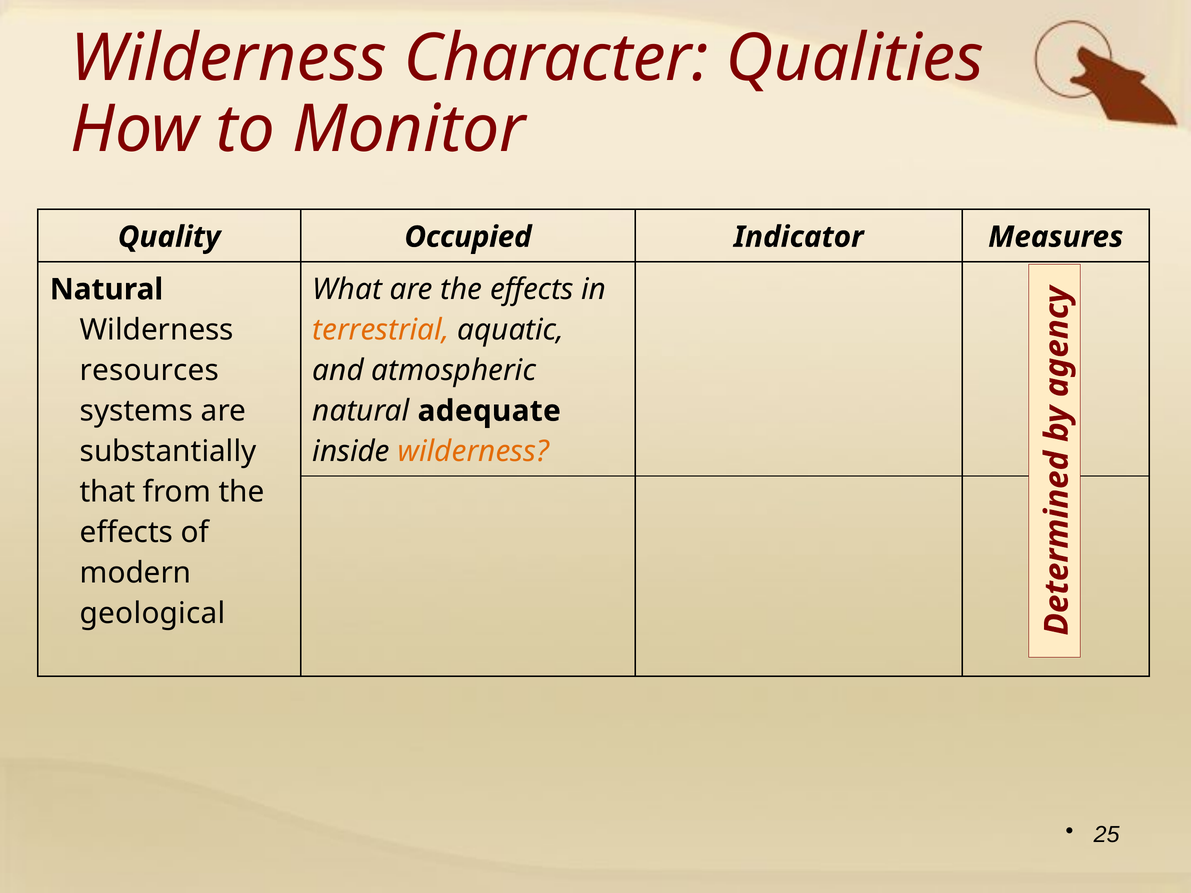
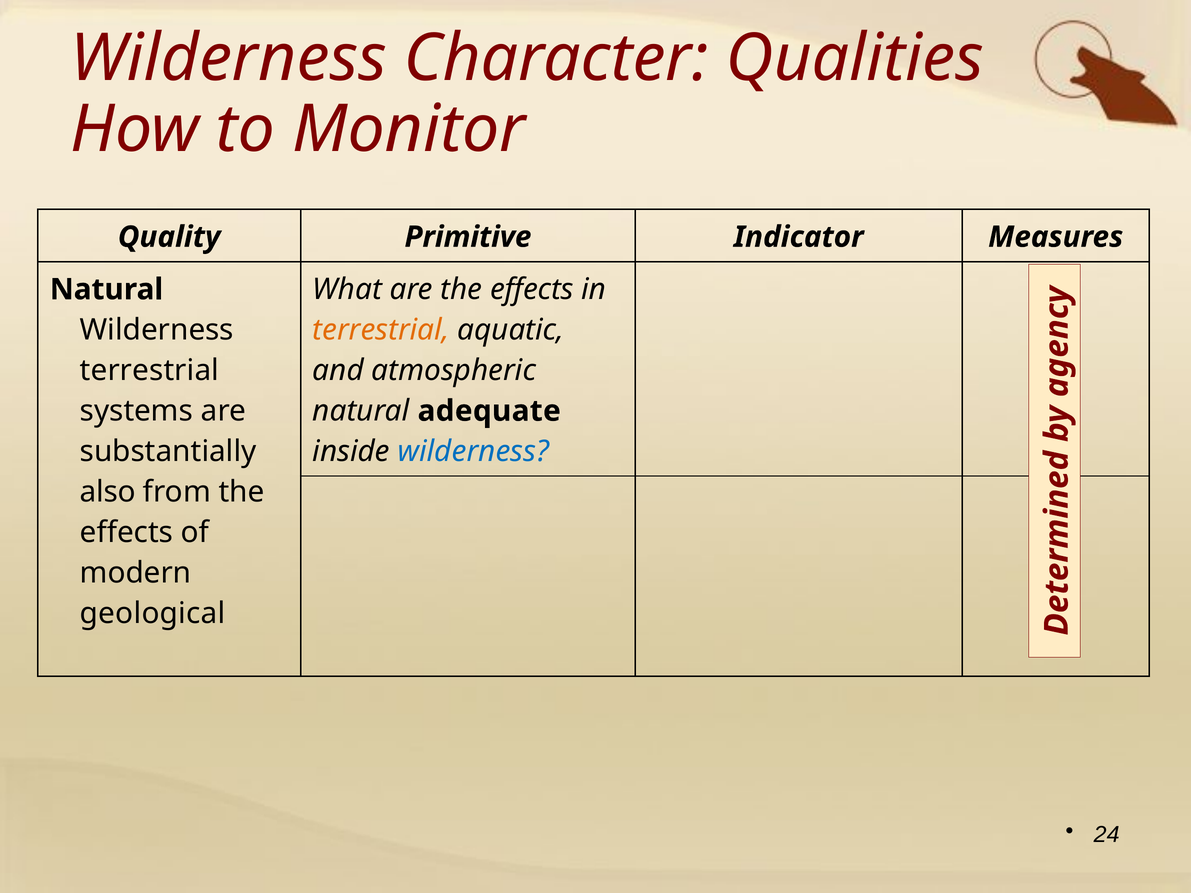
Occupied: Occupied -> Primitive (468, 237)
resources: resources -> terrestrial (149, 371)
wilderness colour: orange -> blue (473, 452)
that: that -> also (108, 492)
25: 25 -> 24 (1107, 835)
